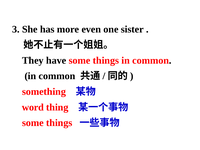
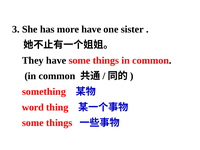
more even: even -> have (91, 29)
